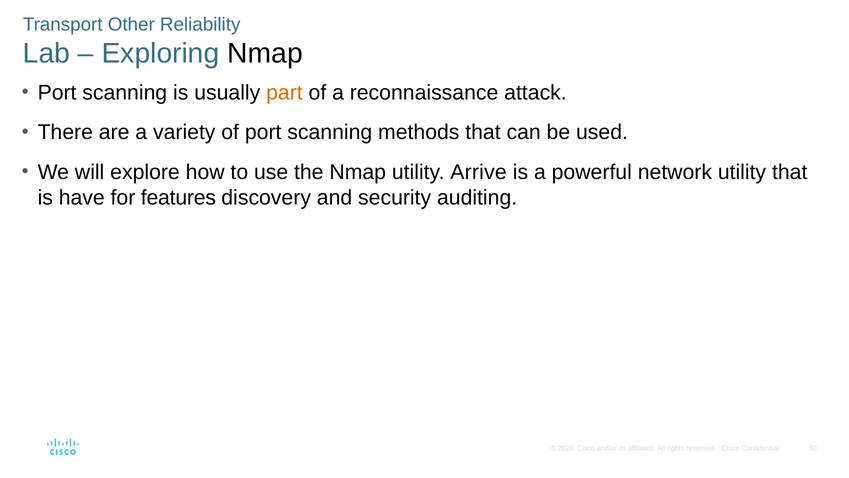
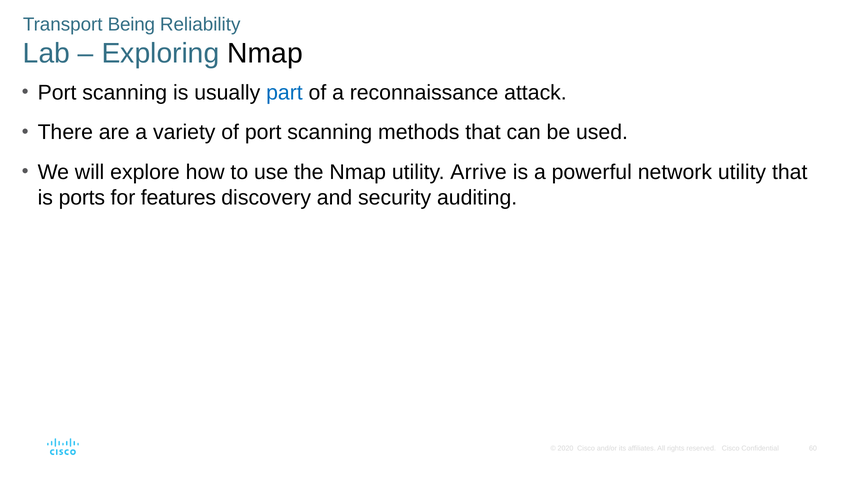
Other: Other -> Being (131, 24)
part colour: orange -> blue (284, 93)
have: have -> ports (82, 197)
